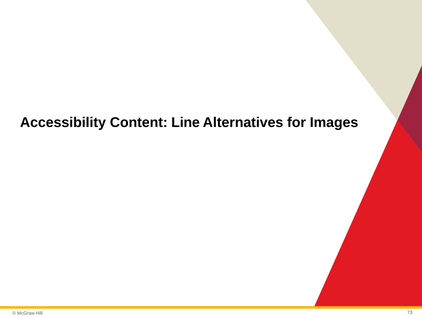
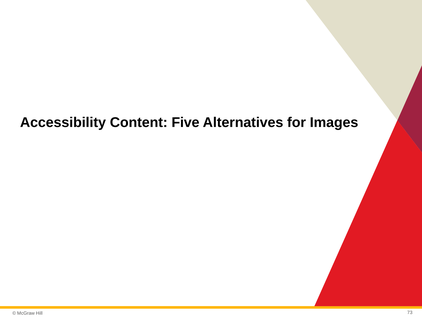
Line: Line -> Five (186, 122)
